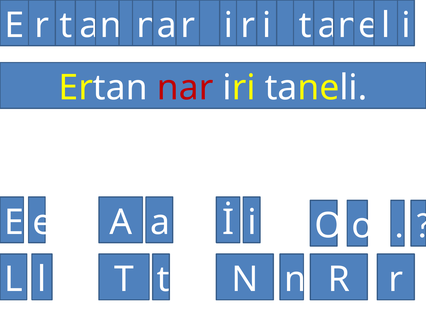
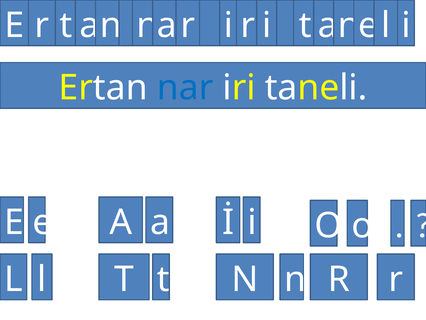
nar colour: red -> blue (185, 88)
